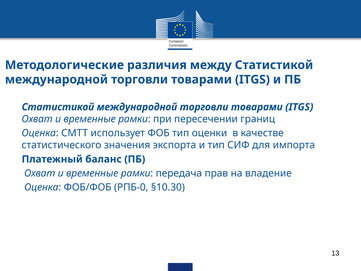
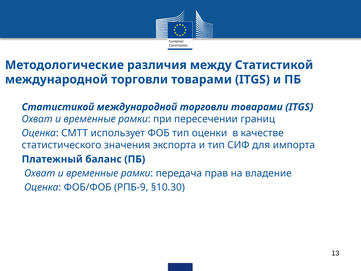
РПБ-0: РПБ-0 -> РПБ-9 (131, 187)
